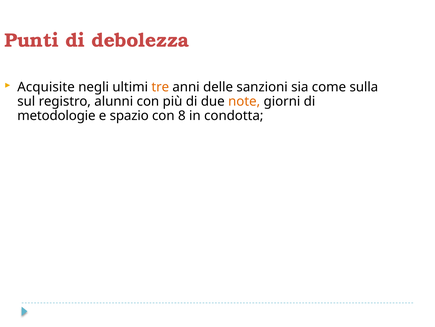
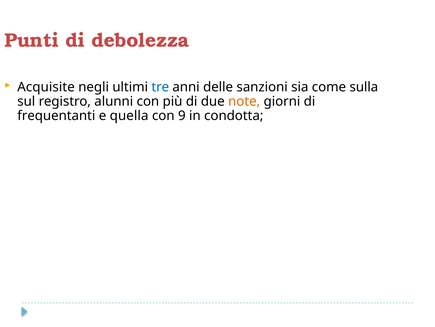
tre colour: orange -> blue (160, 87)
metodologie: metodologie -> frequentanti (56, 116)
spazio: spazio -> quella (129, 116)
8: 8 -> 9 (182, 116)
